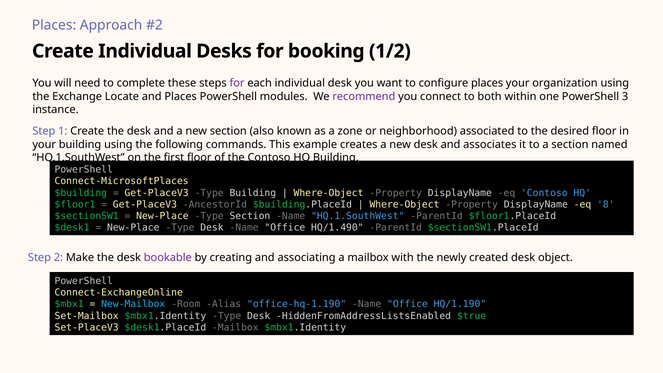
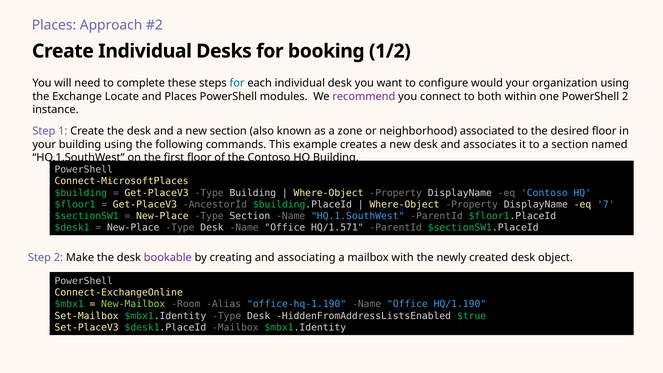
for colour: purple -> blue (237, 83)
configure places: places -> would (487, 83)
PowerShell 3: 3 -> 2 (625, 96)
8: 8 -> 7 (606, 204)
HQ/1.490: HQ/1.490 -> HQ/1.571 (337, 228)
New-Mailbox colour: light blue -> light green (133, 304)
